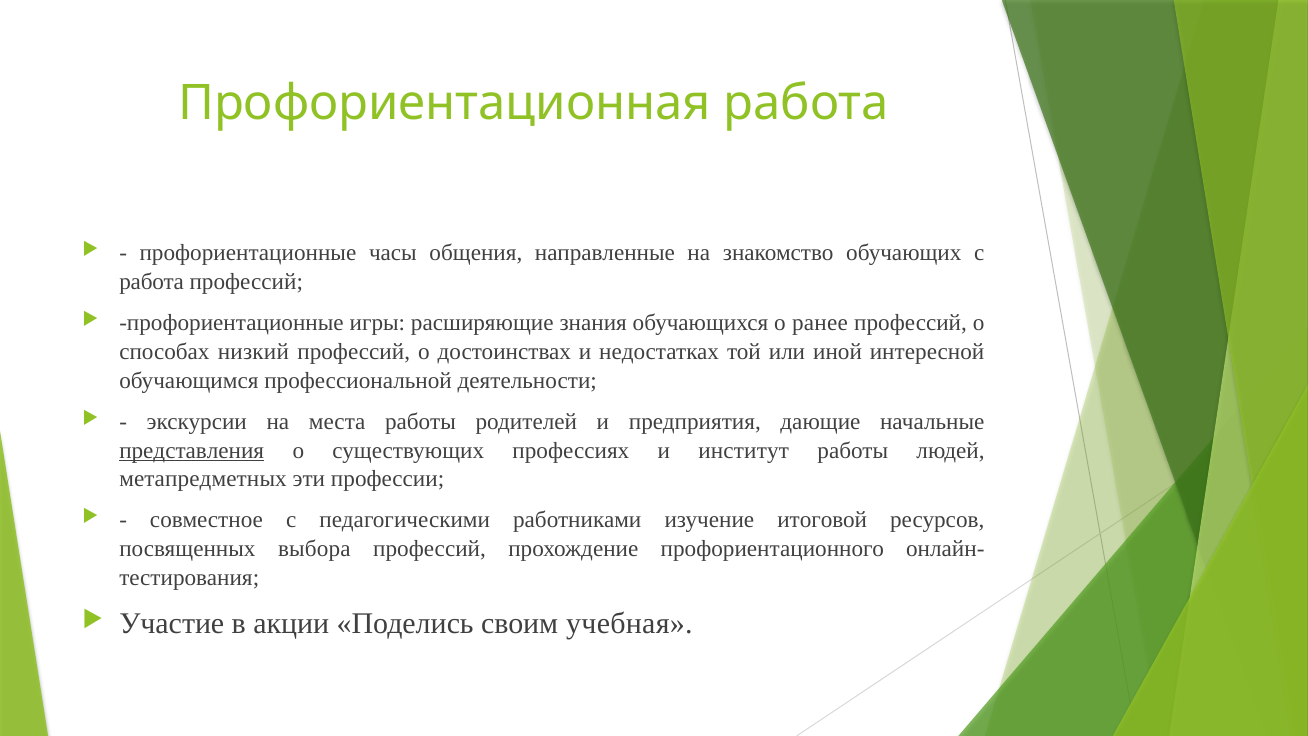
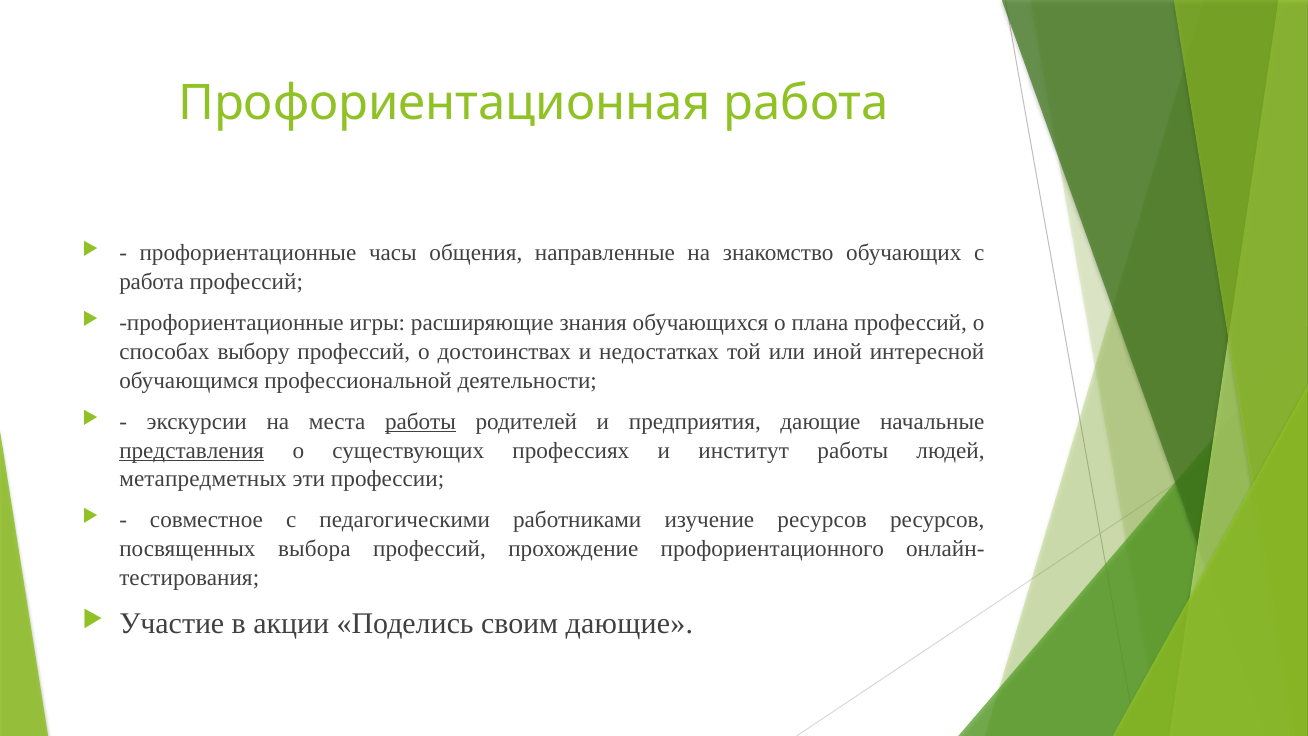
ранее: ранее -> плана (820, 323)
низкий: низкий -> выбору (254, 352)
работы underline: none -> present (420, 422)
изучение итоговой: итоговой -> ресурсов (822, 520)
своим учебная: учебная -> дающие (629, 624)
